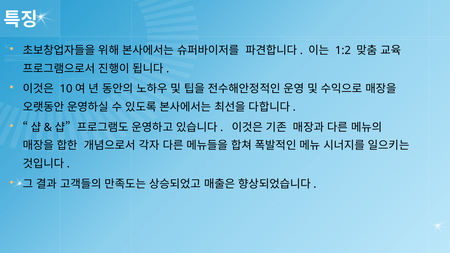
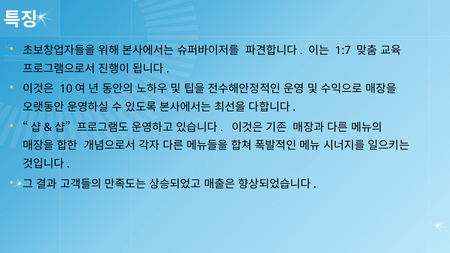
1:2: 1:2 -> 1:7 (343, 51)
